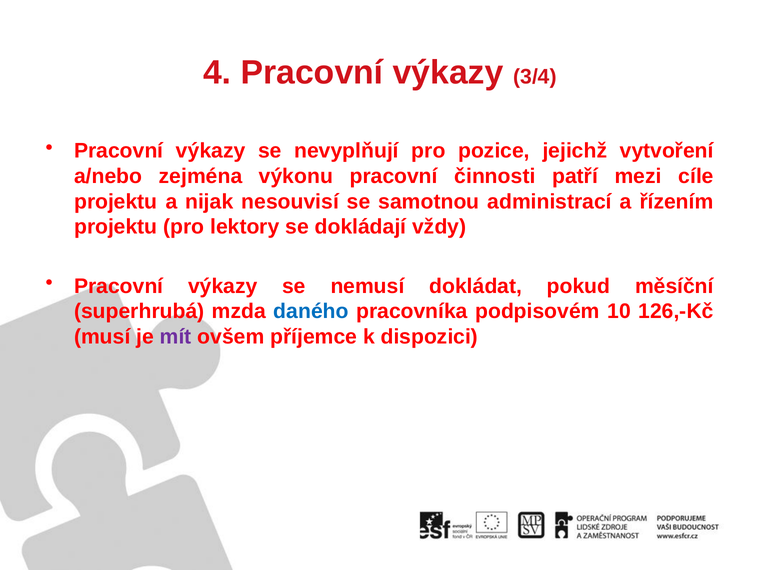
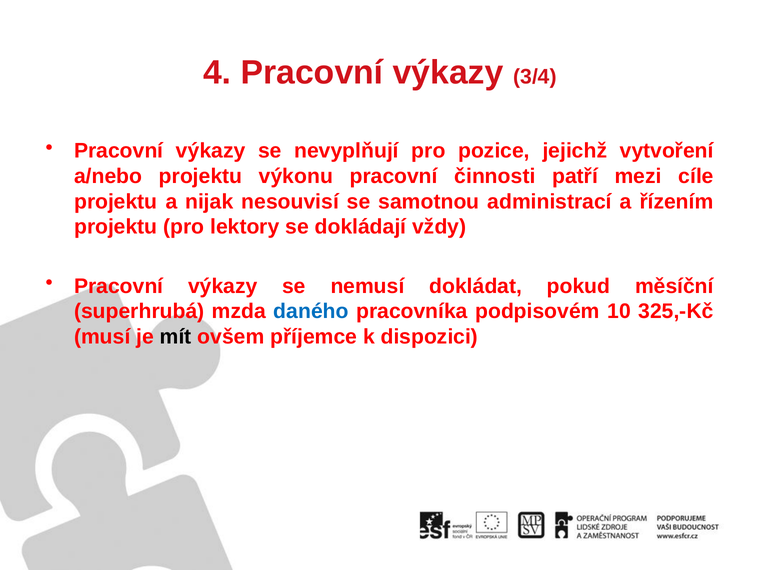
a/nebo zejména: zejména -> projektu (201, 176)
126,-Kč: 126,-Kč -> 325,-Kč (676, 311)
mít colour: purple -> black (176, 337)
